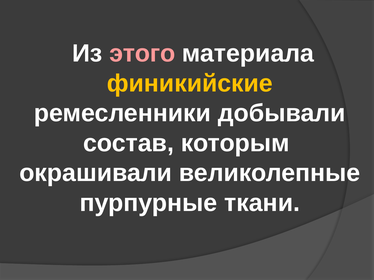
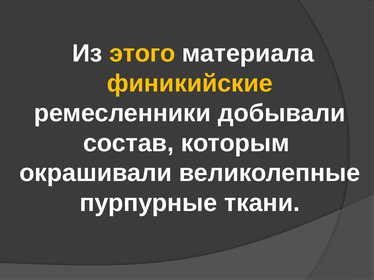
этого colour: pink -> yellow (142, 54)
